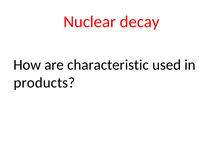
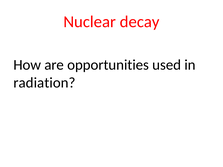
characteristic: characteristic -> opportunities (108, 65)
products: products -> radiation (44, 83)
